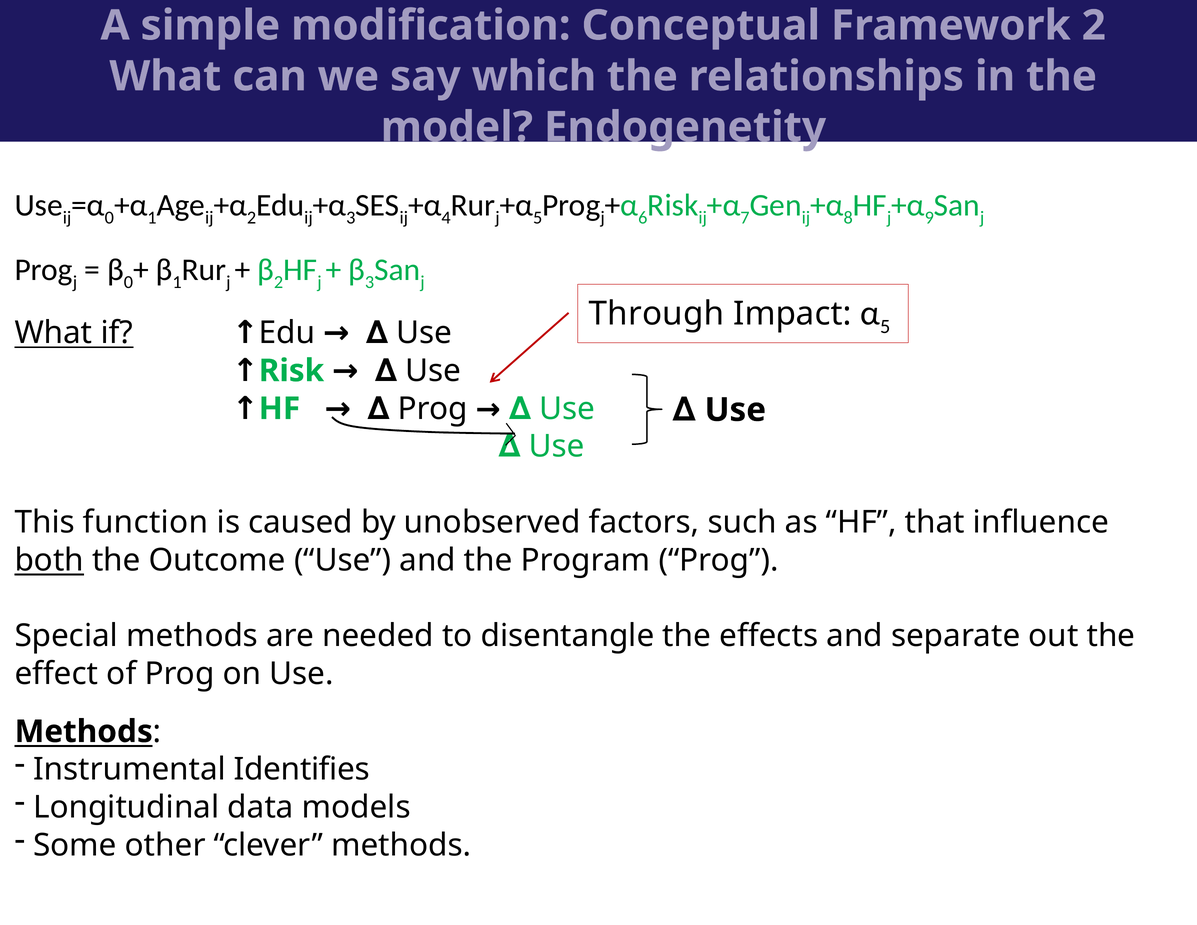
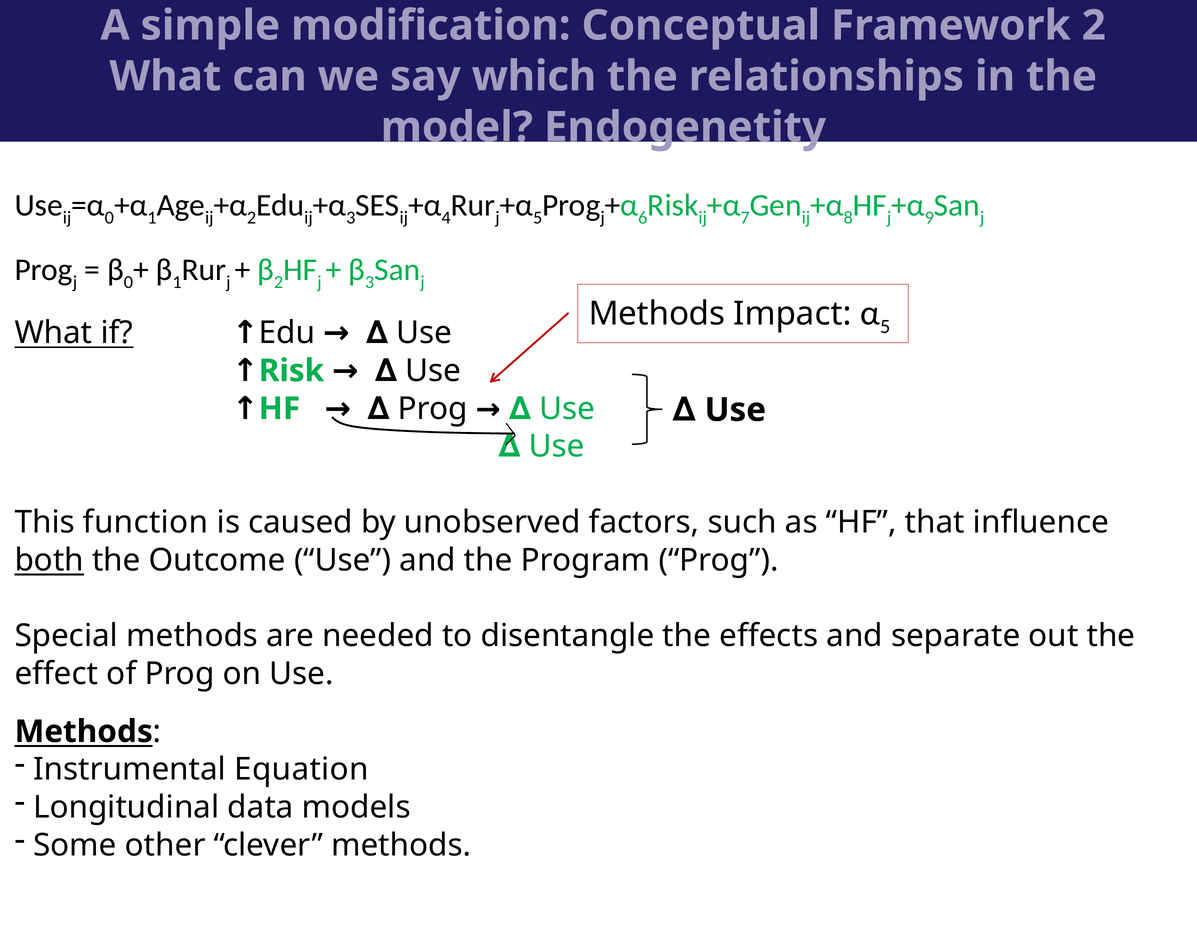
Through: Through -> Methods (657, 314)
Identifies: Identifies -> Equation (302, 769)
